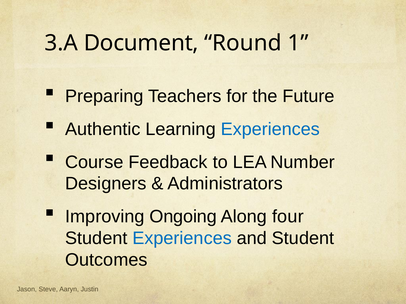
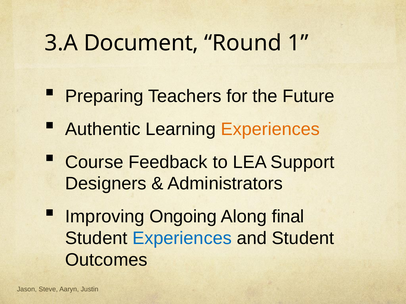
Experiences colour: blue -> orange (270, 129)
Number: Number -> Support (303, 162)
four: four -> final (288, 217)
